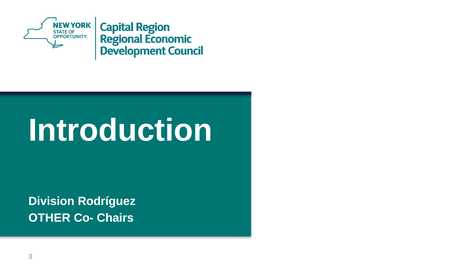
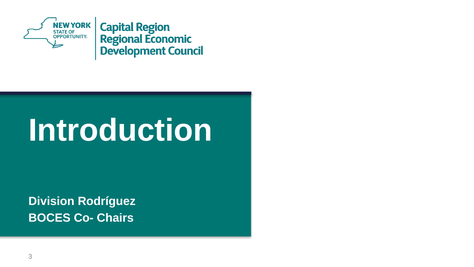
OTHER: OTHER -> BOCES (49, 217)
